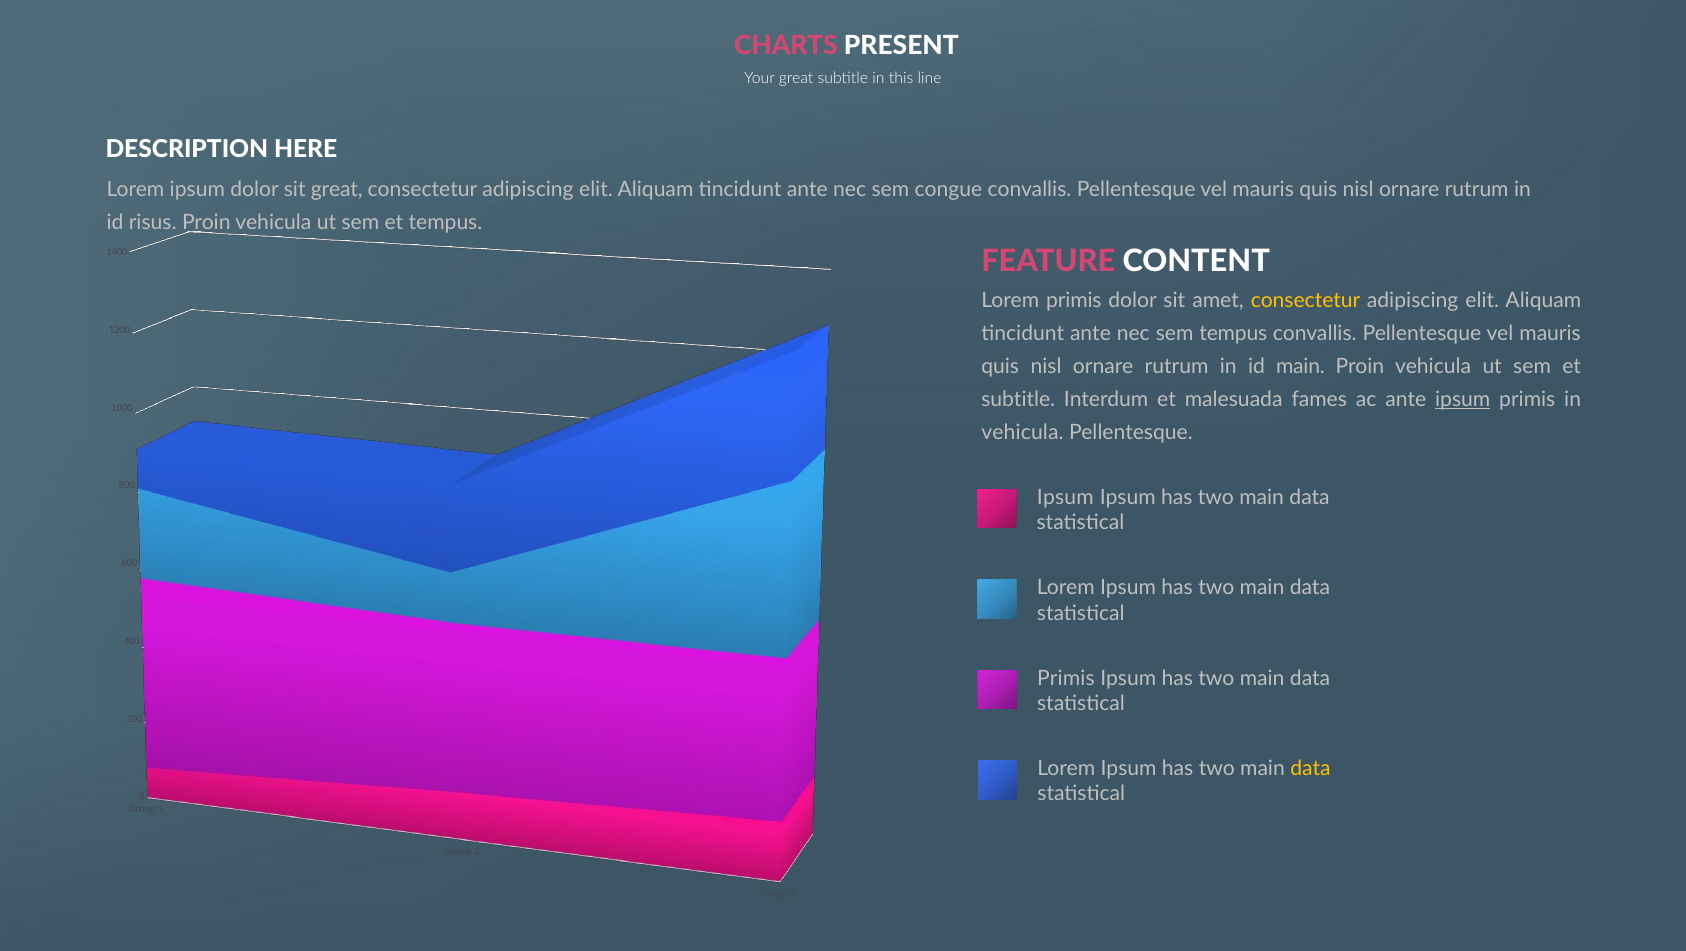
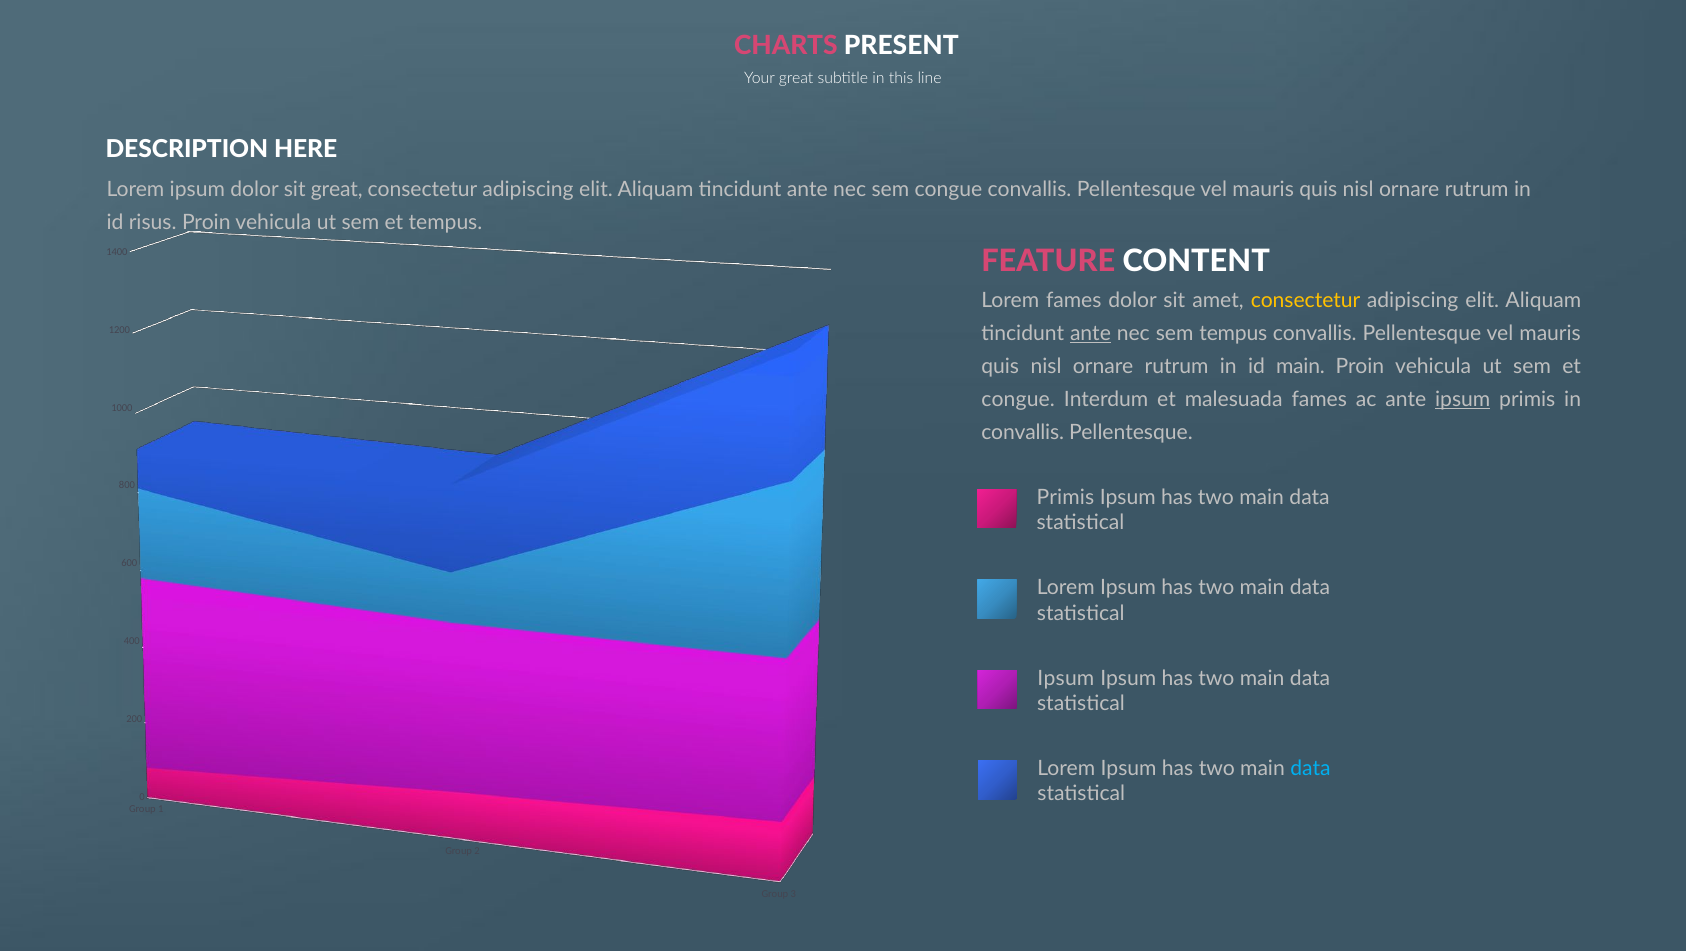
Lorem primis: primis -> fames (1074, 300)
ante underline: none -> present (1090, 333)
subtitle: subtitle -> congue (1018, 399)
vehicula: vehicula -> convallis (1023, 432)
Ipsum: Ipsum -> Primis (1065, 497)
Primis: Primis -> Ipsum (1066, 678)
data colour: yellow -> light blue (1310, 768)
